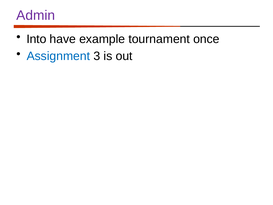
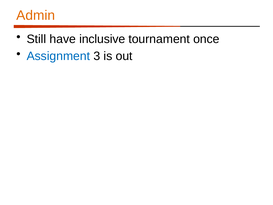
Admin colour: purple -> orange (36, 15)
Into: Into -> Still (36, 39)
example: example -> inclusive (102, 39)
